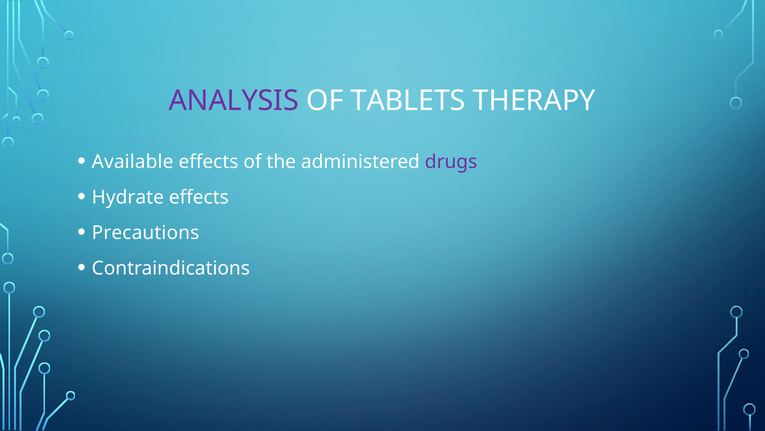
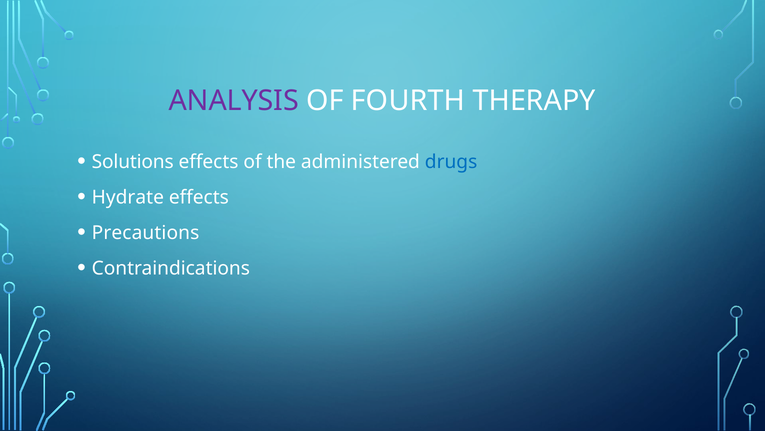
TABLETS: TABLETS -> FOURTH (408, 100)
Available: Available -> Solutions (133, 161)
drugs colour: purple -> blue (451, 161)
